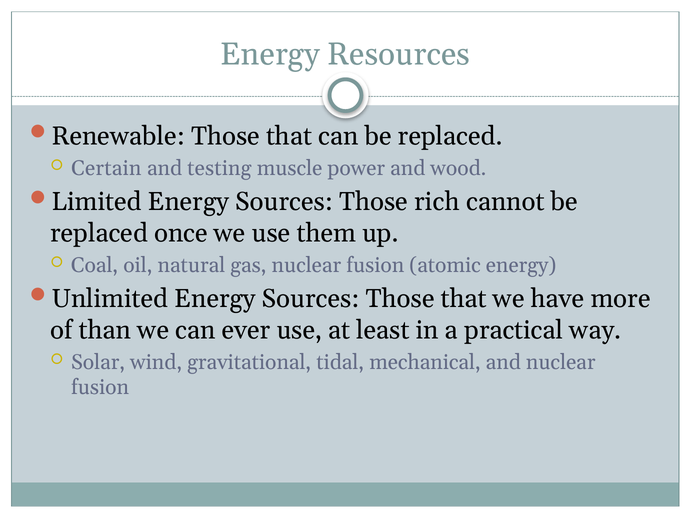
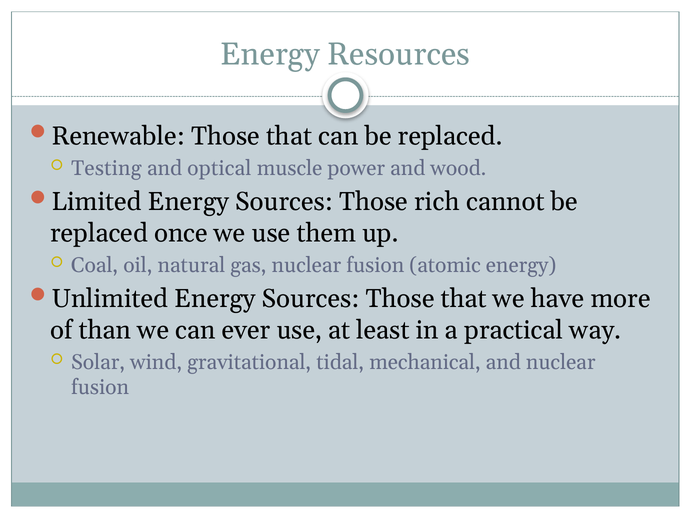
Certain: Certain -> Testing (106, 168)
testing: testing -> optical (219, 168)
